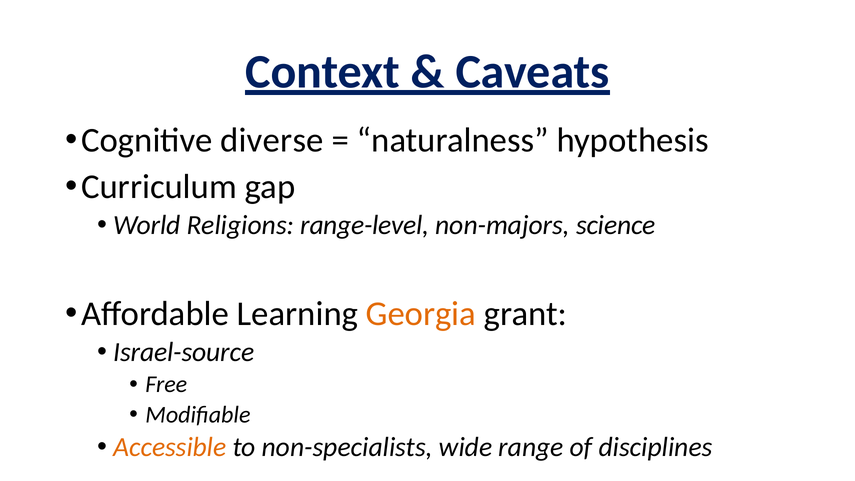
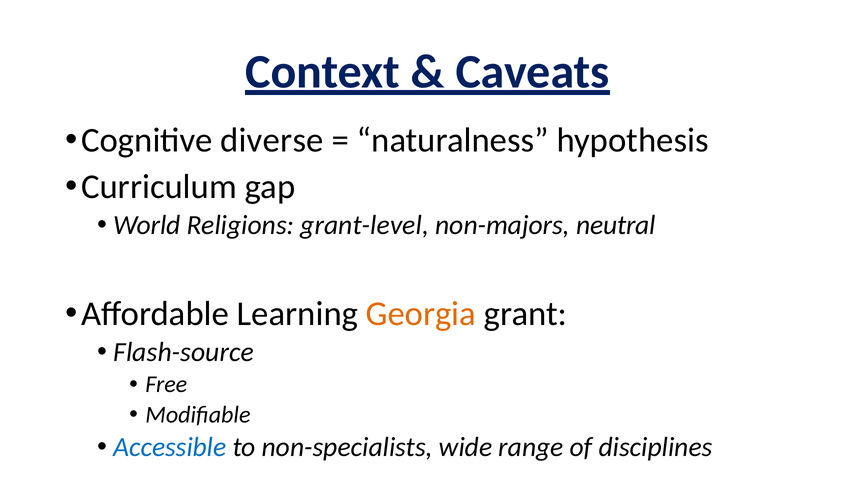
range-level: range-level -> grant-level (365, 225)
science: science -> neutral (616, 225)
Israel-source: Israel-source -> Flash-source (184, 352)
Accessible colour: orange -> blue (170, 447)
